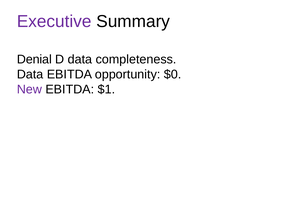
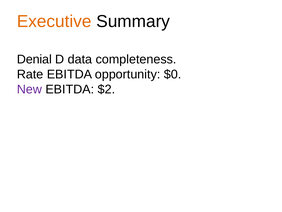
Executive colour: purple -> orange (54, 21)
Data: Data -> Rate (30, 74)
$1: $1 -> $2 (106, 89)
